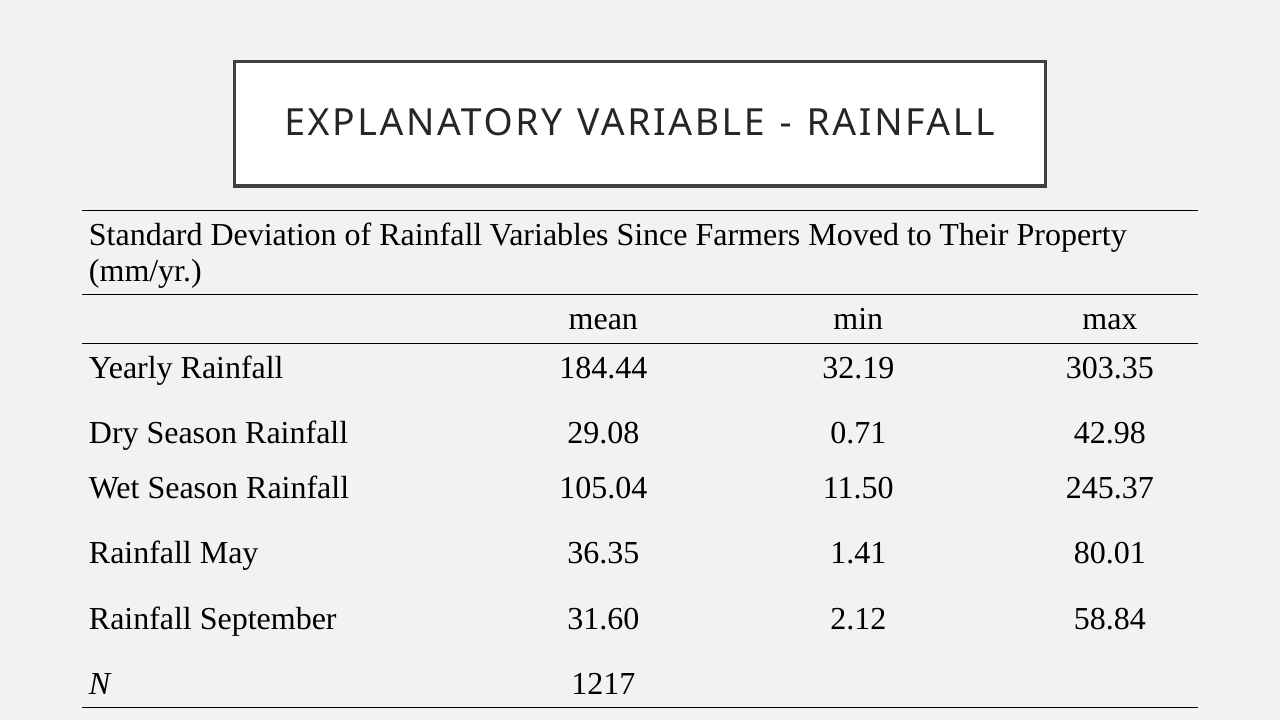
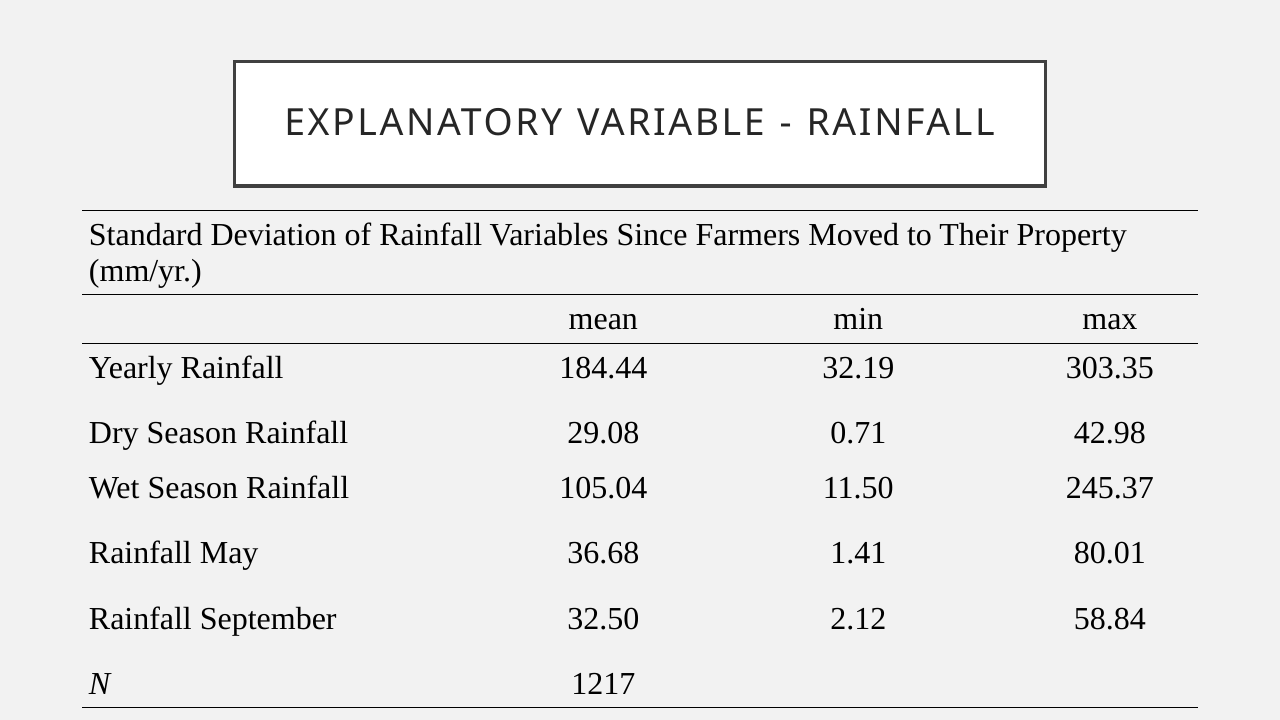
36.35: 36.35 -> 36.68 (603, 553)
31.60: 31.60 -> 32.50 (603, 619)
